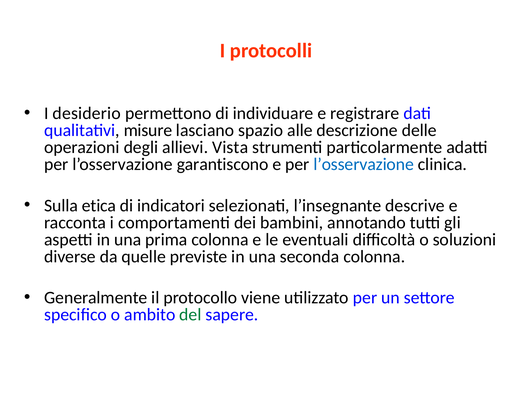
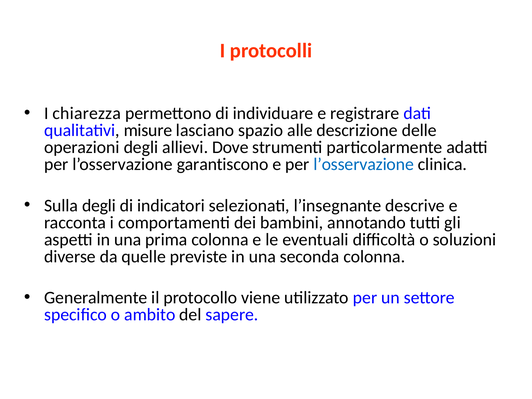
desiderio: desiderio -> chiarezza (87, 113)
Vista: Vista -> Dove (230, 147)
Sulla etica: etica -> degli (99, 205)
del colour: green -> black (190, 315)
